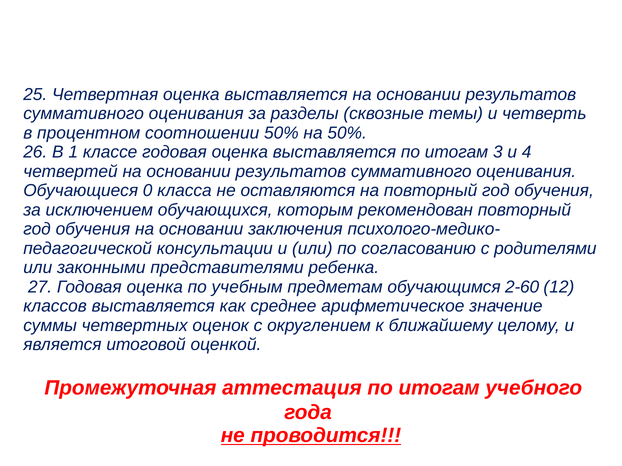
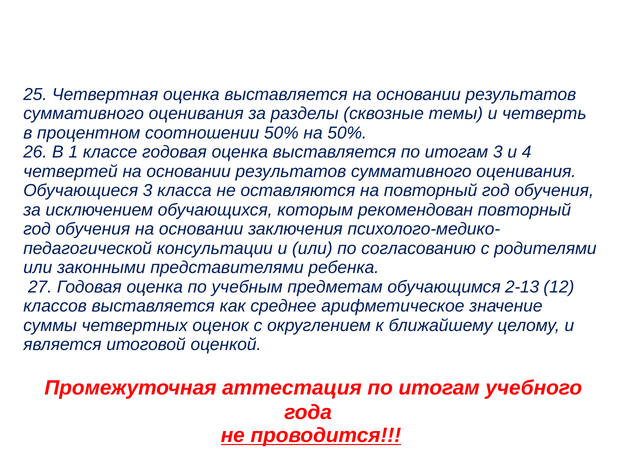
Обучающиеся 0: 0 -> 3 (148, 191)
2-60: 2-60 -> 2-13 (522, 287)
